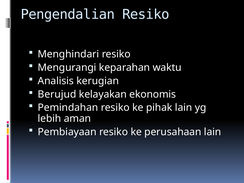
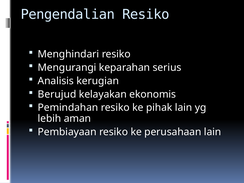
waktu: waktu -> serius (167, 68)
